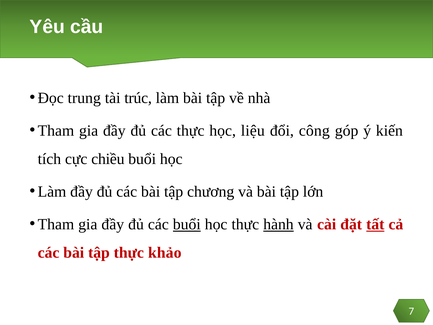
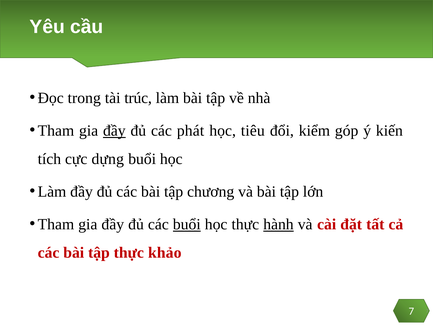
trung: trung -> trong (84, 98)
đầy underline: none -> present (114, 131)
các thực: thực -> phát (191, 131)
liệu: liệu -> tiêu (253, 131)
công: công -> kiểm (314, 131)
chiều: chiều -> dựng (108, 159)
tất underline: present -> none (375, 224)
